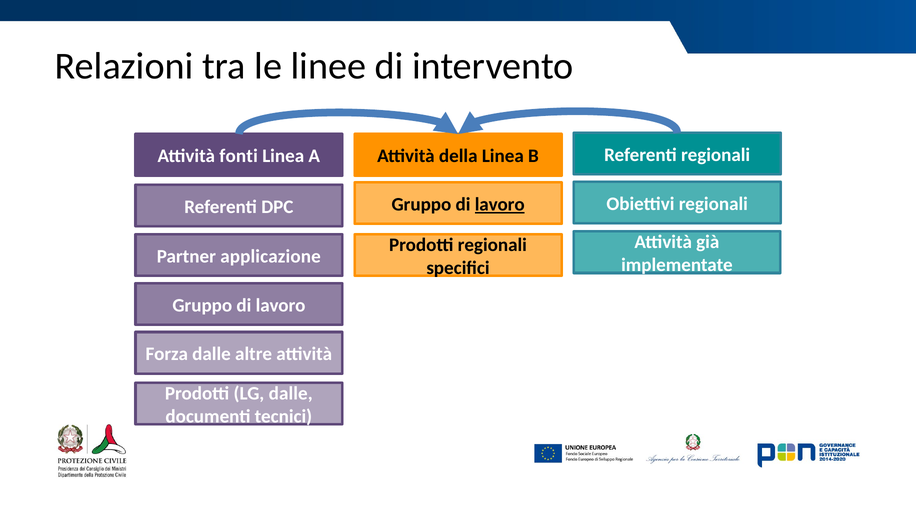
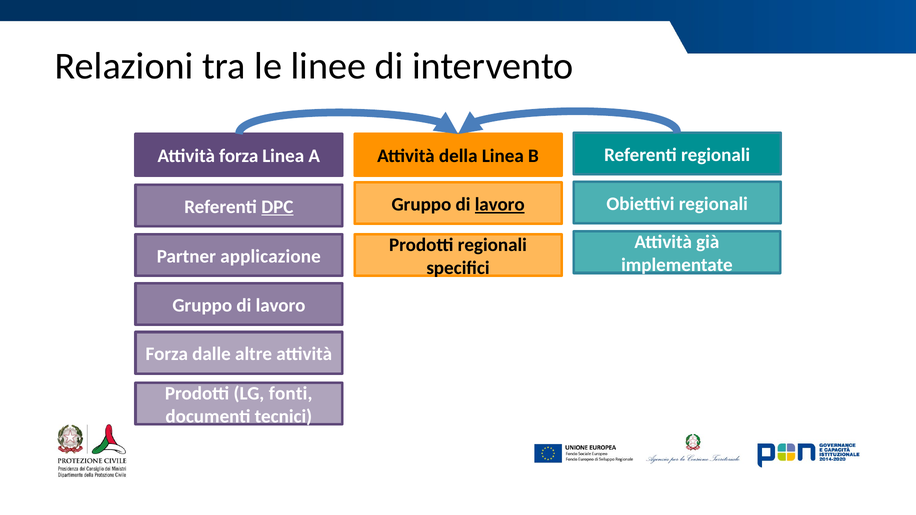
Attività fonti: fonti -> forza (239, 156)
DPC underline: none -> present (277, 207)
LG dalle: dalle -> fonti (291, 394)
